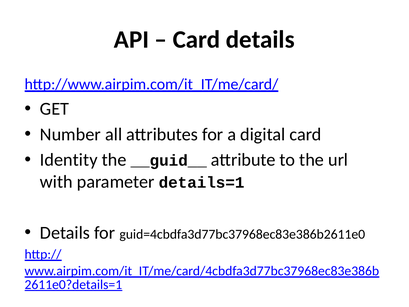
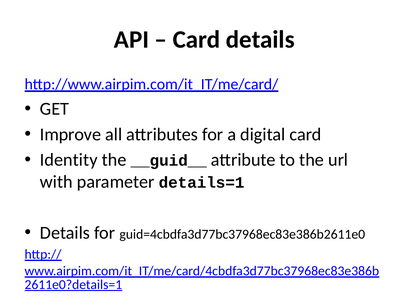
Number: Number -> Improve (71, 134)
